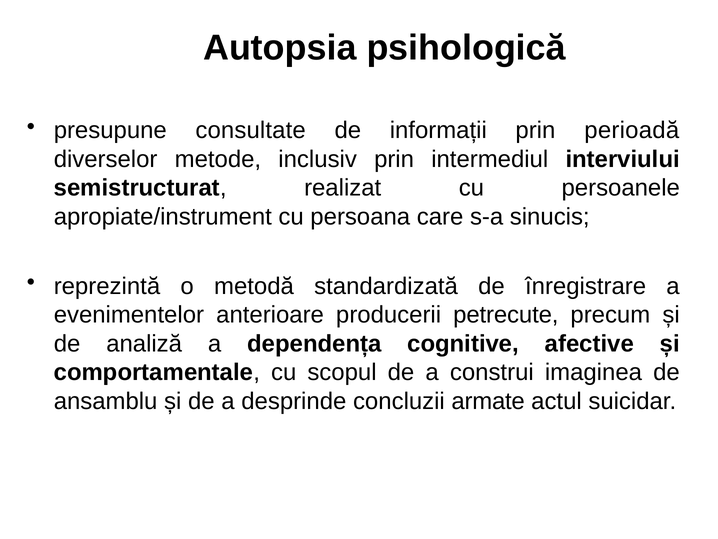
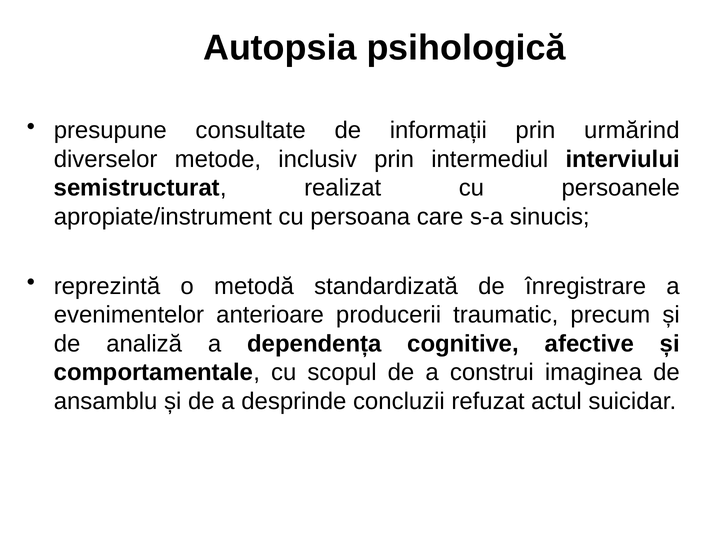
perioadă: perioadă -> urmărind (632, 130)
petrecute: petrecute -> traumatic (506, 315)
armate: armate -> refuzat (488, 401)
